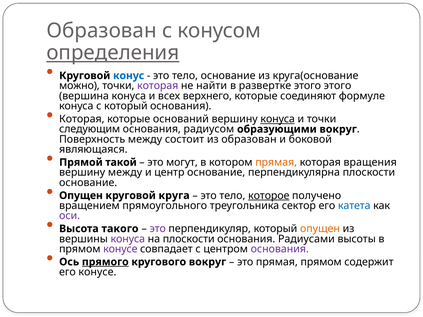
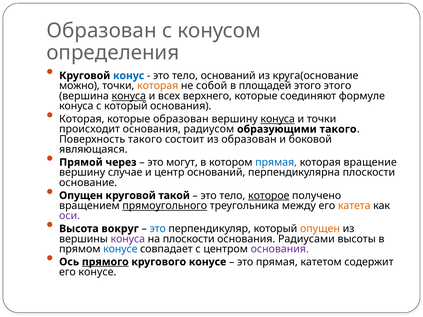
определения underline: present -> none (113, 53)
тело основание: основание -> оснований (228, 76)
которая colour: purple -> orange (158, 86)
найти: найти -> собой (212, 86)
развертке: развертке -> площадей (265, 86)
конуса underline: none -> present (129, 96)
которые оснований: оснований -> образован (181, 119)
следующим: следующим -> происходит (90, 129)
образующими вокруг: вокруг -> такого (338, 129)
Поверхность между: между -> такого (145, 139)
такой: такой -> через (121, 162)
прямая colour: orange -> blue (276, 162)
вращения: вращения -> вращение (370, 162)
вершину между: между -> случае (125, 173)
центр основание: основание -> оснований (216, 173)
круга: круга -> такой (174, 196)
прямоугольного underline: none -> present (165, 206)
сектор: сектор -> между (299, 206)
катета colour: blue -> orange (354, 206)
такого: такого -> вокруг (120, 229)
это colour: purple -> blue (158, 229)
конусе colour: purple -> blue (120, 249)
кругового вокруг: вокруг -> конусе (208, 262)
прямая прямом: прямом -> катетом (321, 262)
